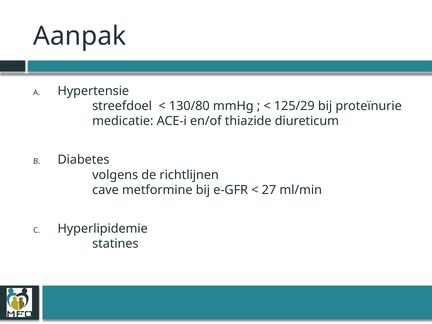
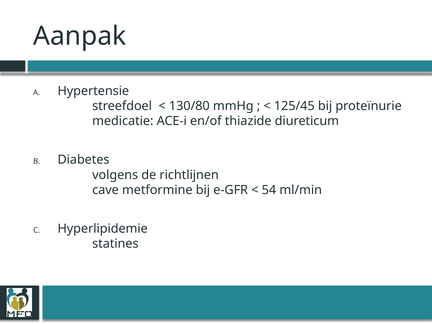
125/29: 125/29 -> 125/45 (294, 106)
27: 27 -> 54 (269, 190)
